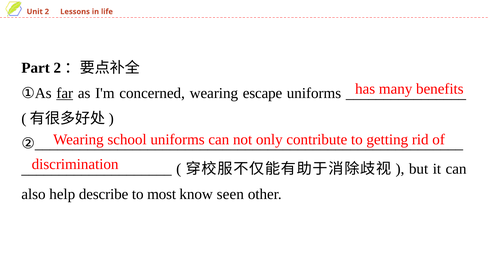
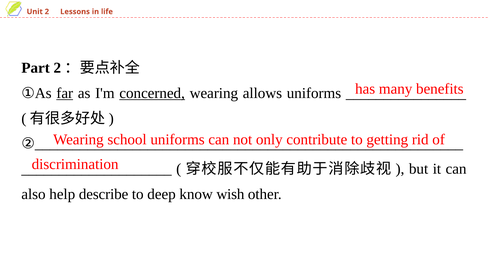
concerned underline: none -> present (152, 93)
escape: escape -> allows (262, 93)
most: most -> deep (162, 195)
seen: seen -> wish (230, 195)
